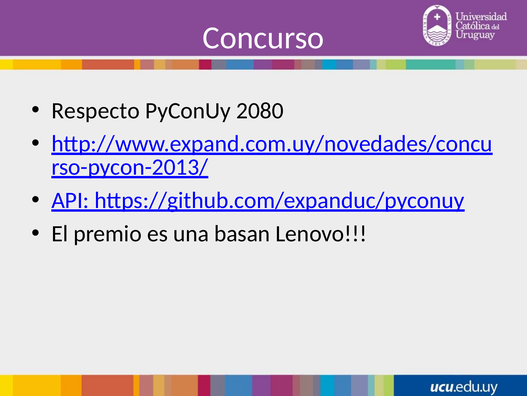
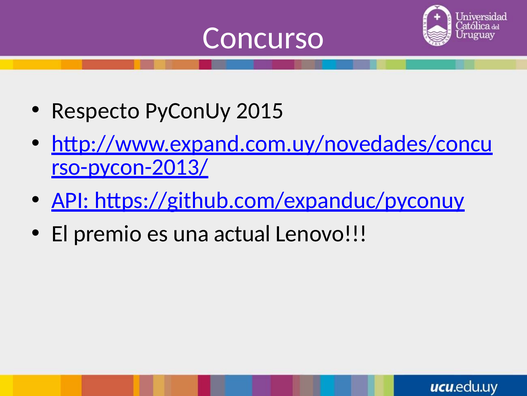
2080: 2080 -> 2015 (260, 111)
basan: basan -> actual (242, 233)
